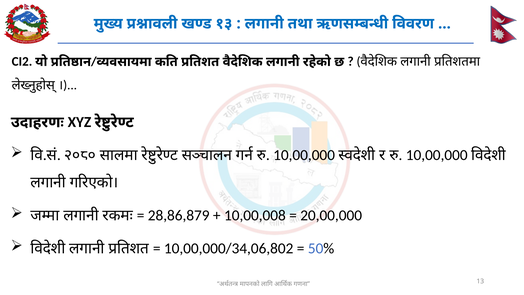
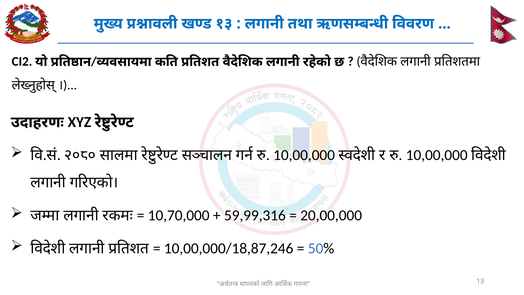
28,86,879: 28,86,879 -> 10,70,000 (179, 215)
10,00,008: 10,00,008 -> 59,99,316 (255, 215)
10,00,000/34,06,802: 10,00,000/34,06,802 -> 10,00,000/18,87,246 (229, 248)
